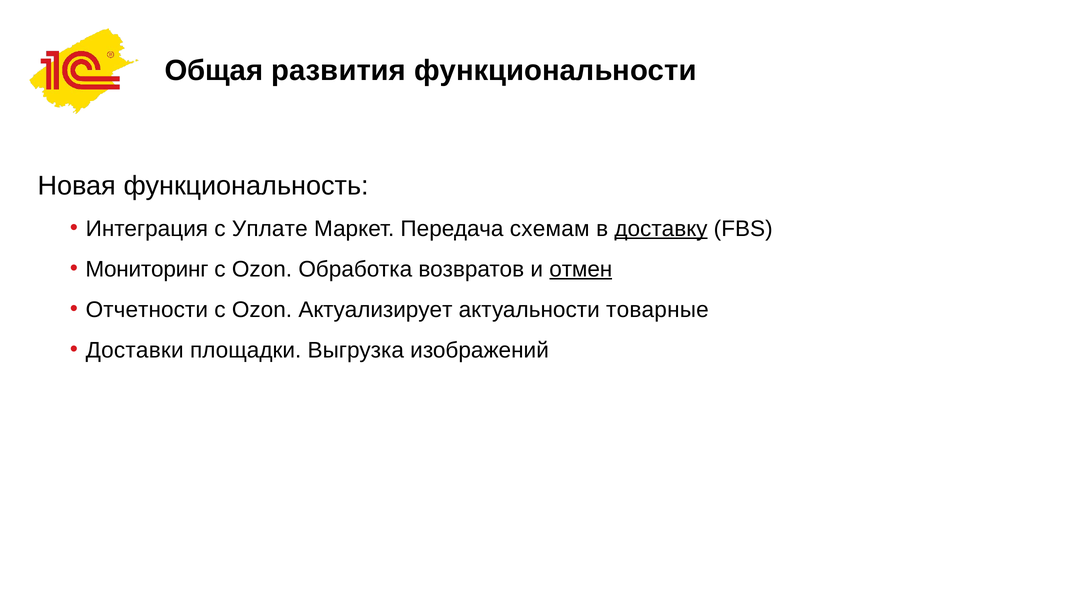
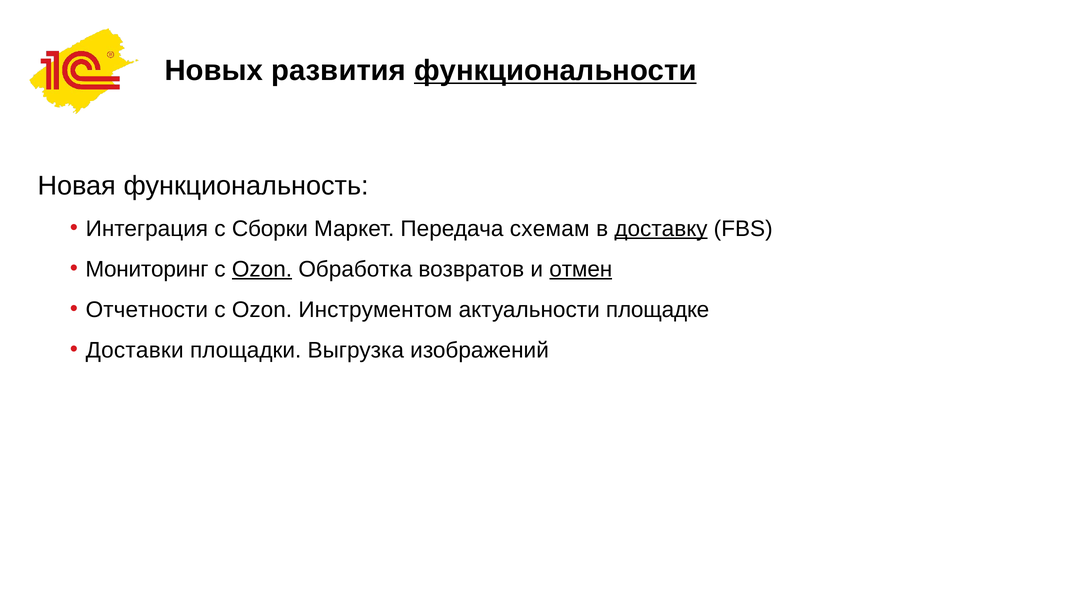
Общая: Общая -> Новых (214, 71)
функциональности underline: none -> present (555, 71)
Уплате: Уплате -> Сборки (270, 229)
Ozon underline: none -> present (262, 269)
Актуализирует: Актуализирует -> Инструментом (375, 310)
товарные: товарные -> площадке (658, 310)
